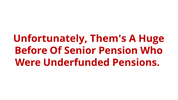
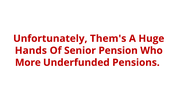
Before: Before -> Hands (31, 51)
Were: Were -> More (28, 63)
